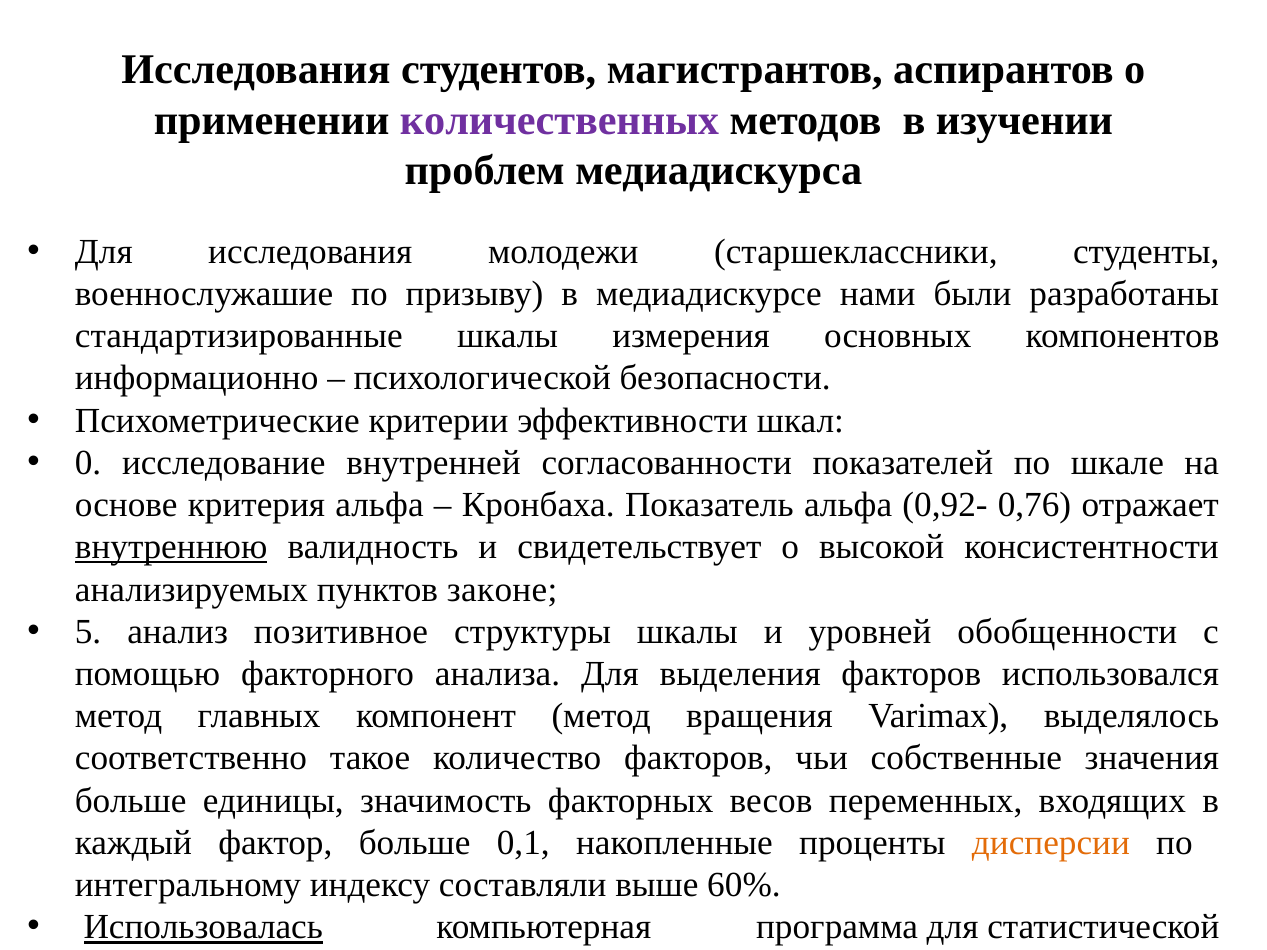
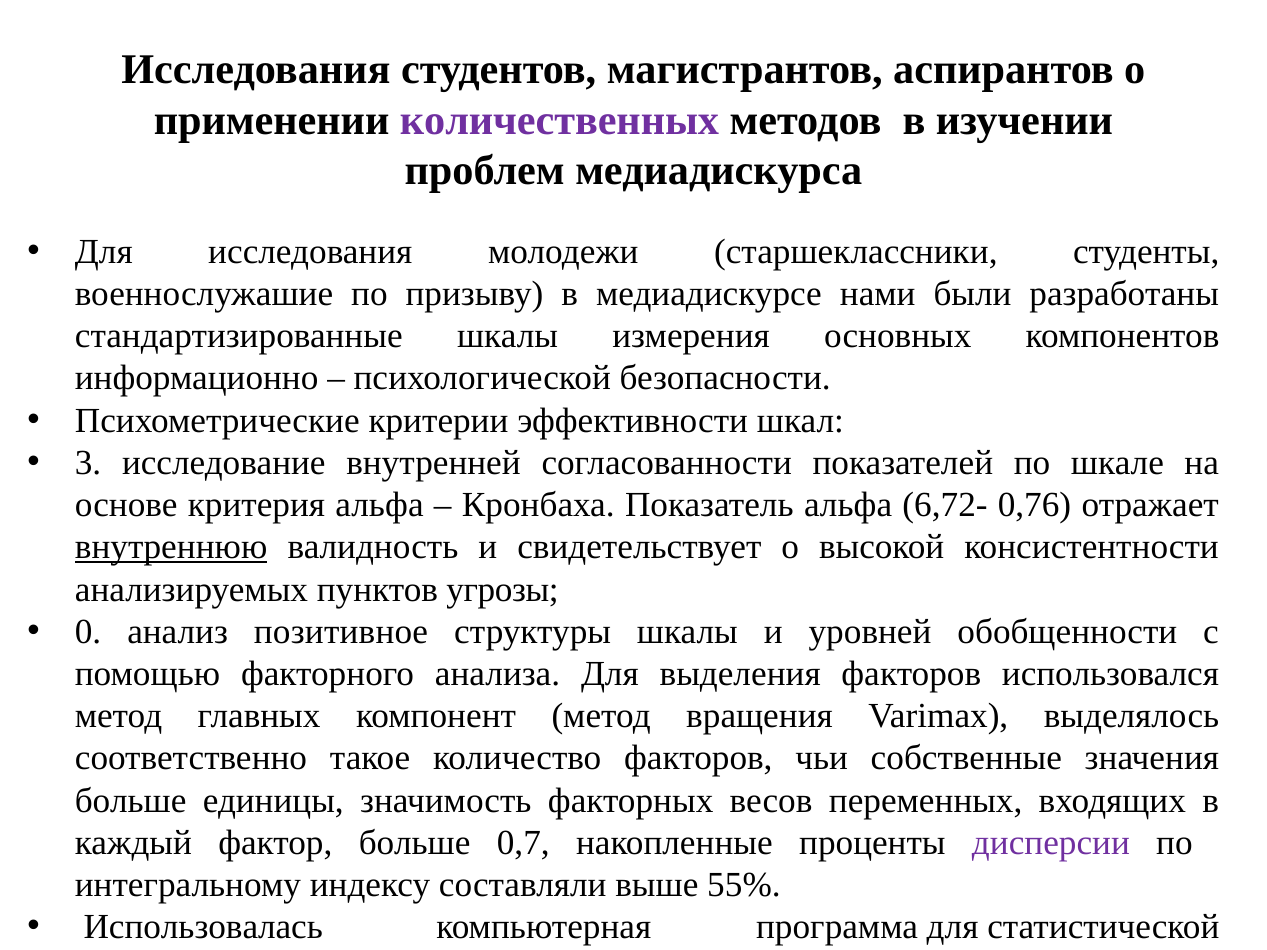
0: 0 -> 3 (88, 463)
0,92-: 0,92- -> 6,72- (945, 505)
законе: законе -> угрозы (502, 590)
5: 5 -> 0 (88, 632)
0,1: 0,1 -> 0,7 (523, 843)
дисперсии colour: orange -> purple (1051, 843)
60%: 60% -> 55% (744, 885)
Использовалась underline: present -> none (203, 928)
